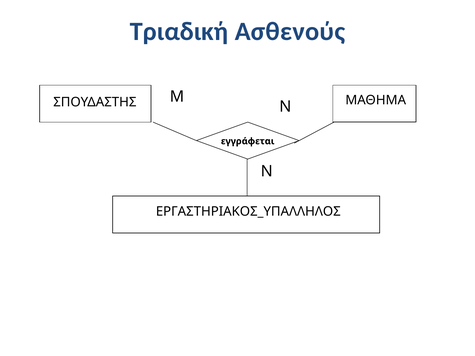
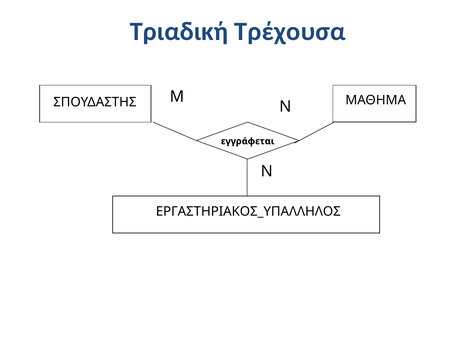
Ασθενούς: Ασθενούς -> Τρέχουσα (290, 31)
